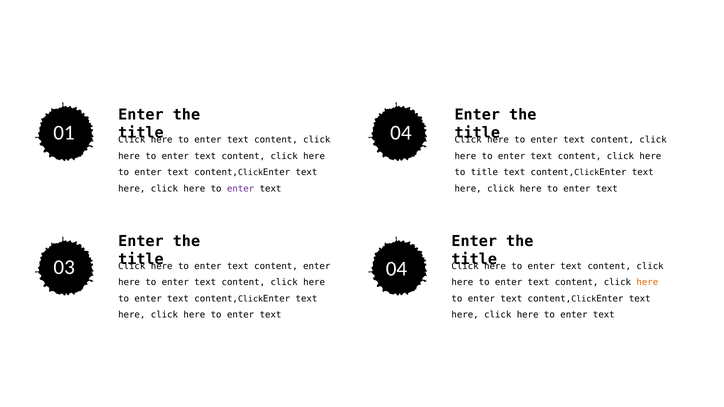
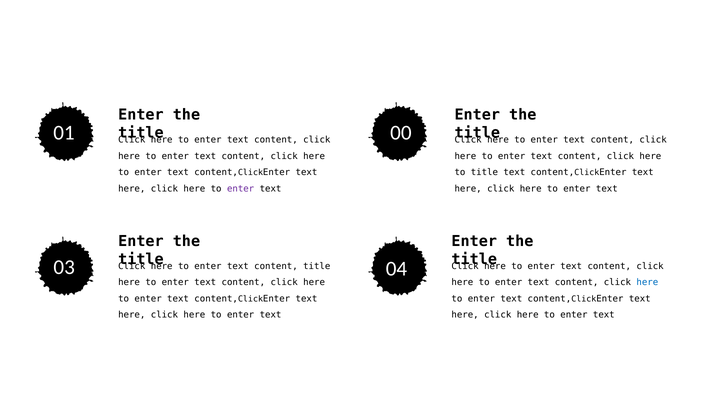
01 04: 04 -> 00 (401, 133)
content enter: enter -> title (317, 266)
here colour: orange -> blue (647, 283)
